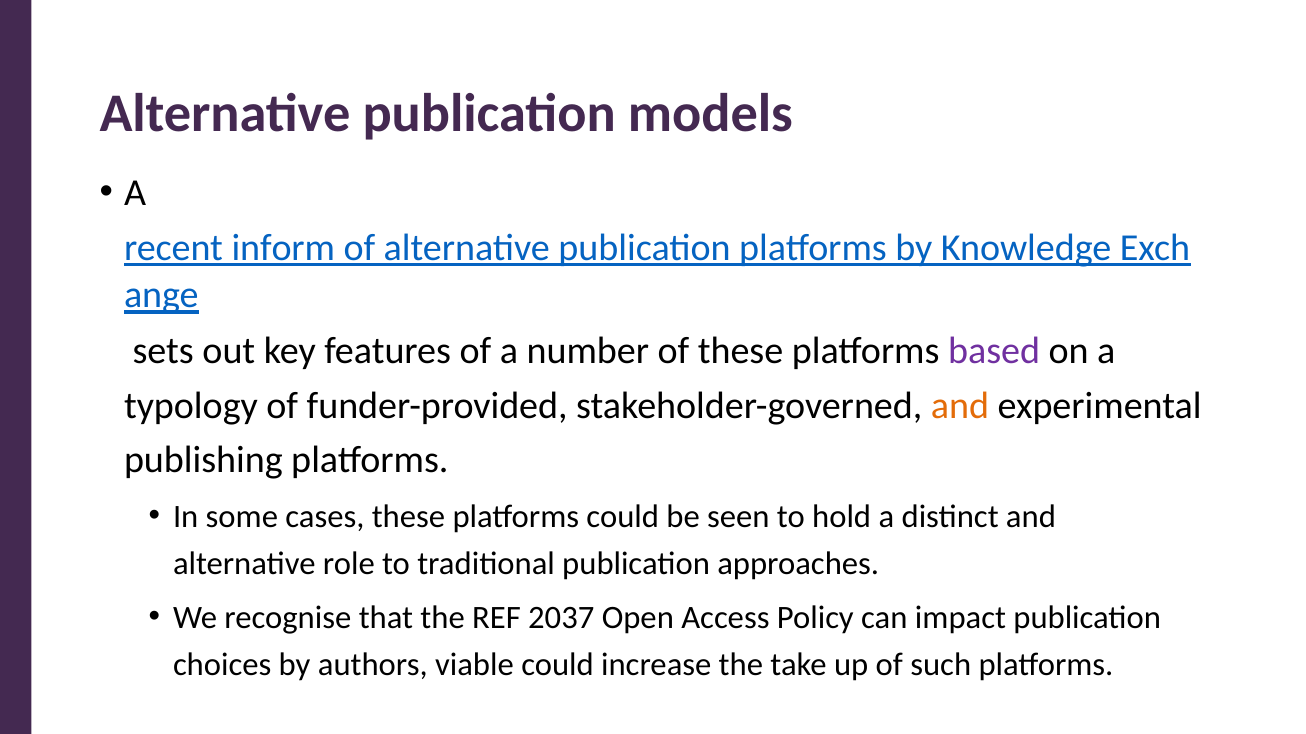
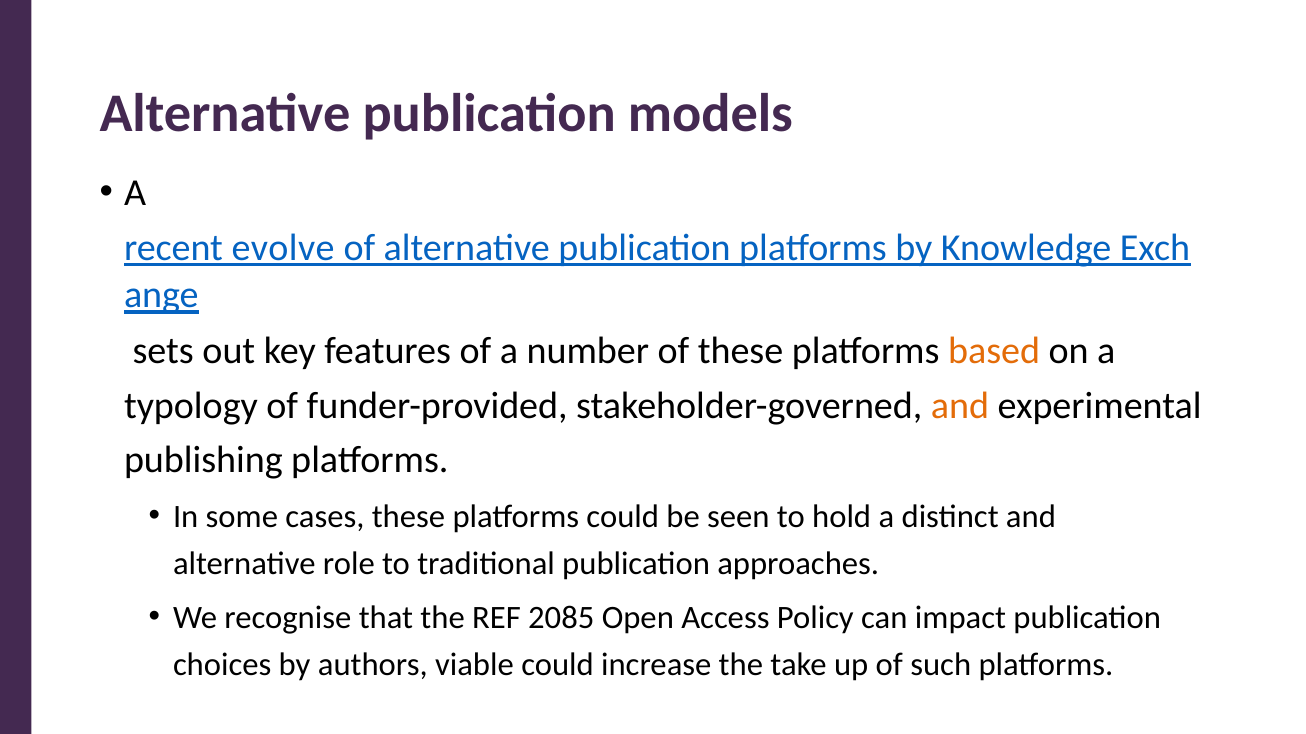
inform: inform -> evolve (283, 248)
based colour: purple -> orange (994, 351)
2037: 2037 -> 2085 (561, 618)
